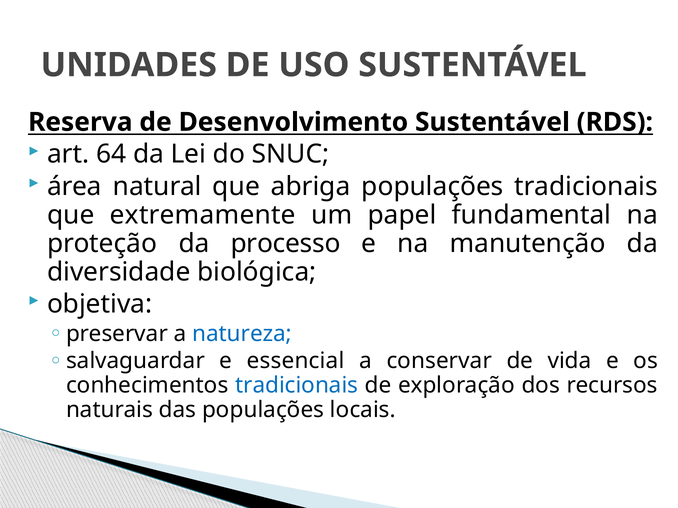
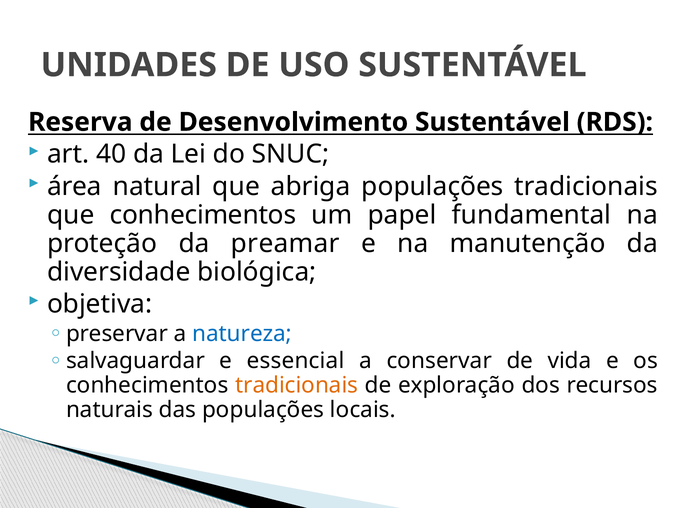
64: 64 -> 40 (111, 154)
que extremamente: extremamente -> conhecimentos (203, 215)
processo: processo -> preamar (285, 244)
tradicionais colour: blue -> orange (297, 386)
